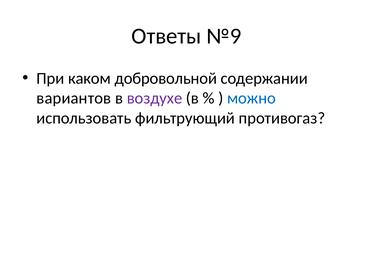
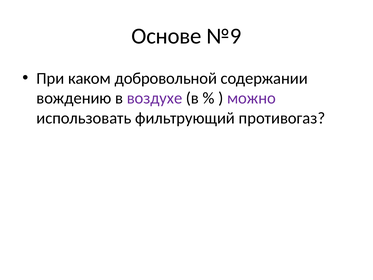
Ответы: Ответы -> Основе (166, 36)
вариантов: вариантов -> вождению (74, 98)
можно colour: blue -> purple (251, 98)
